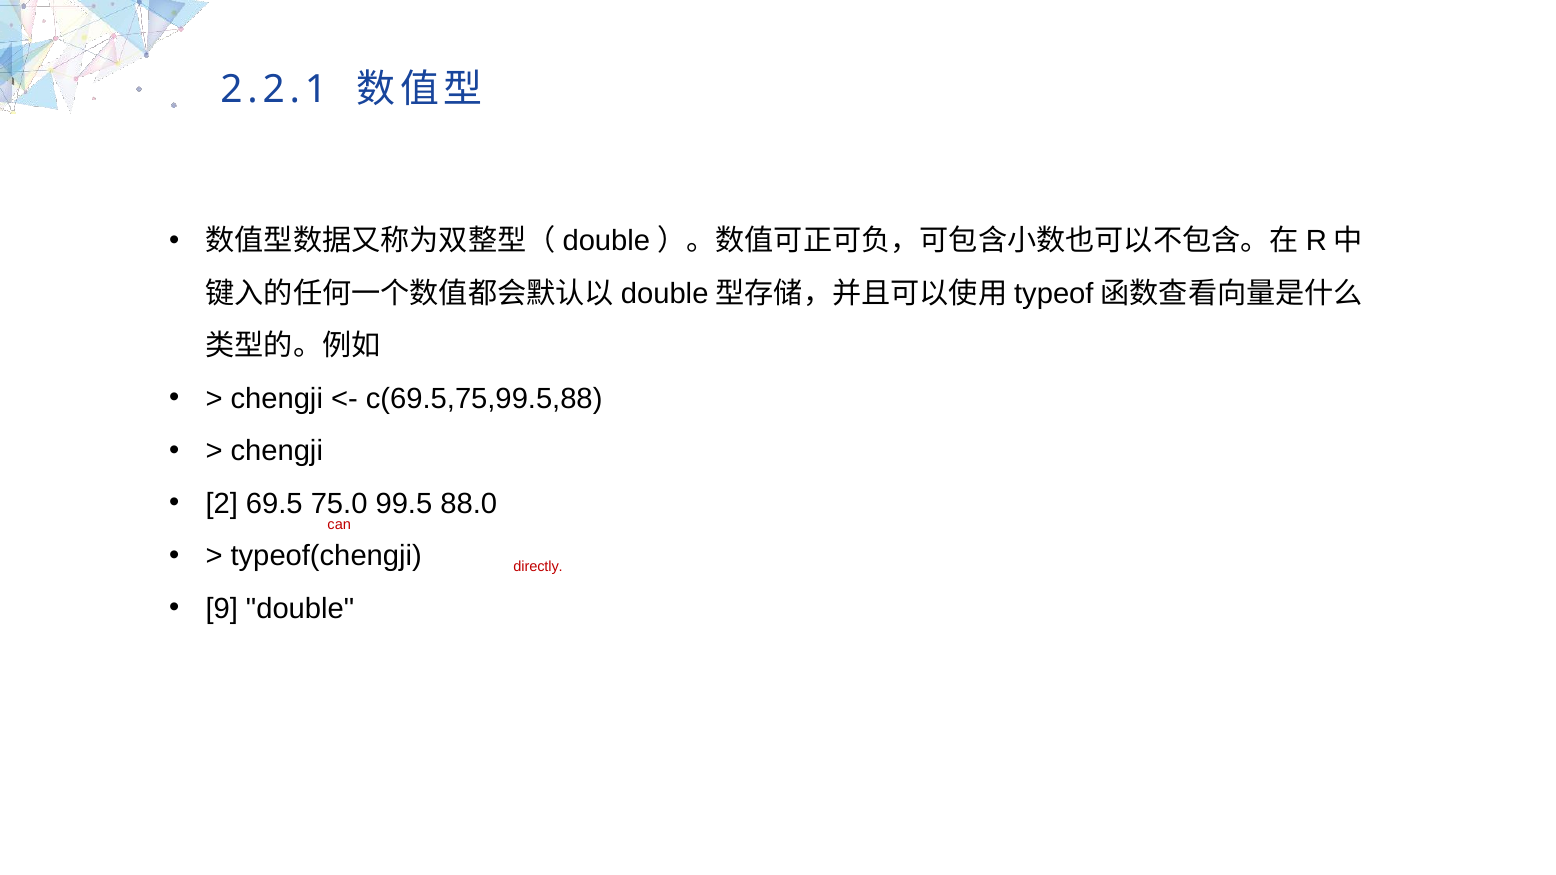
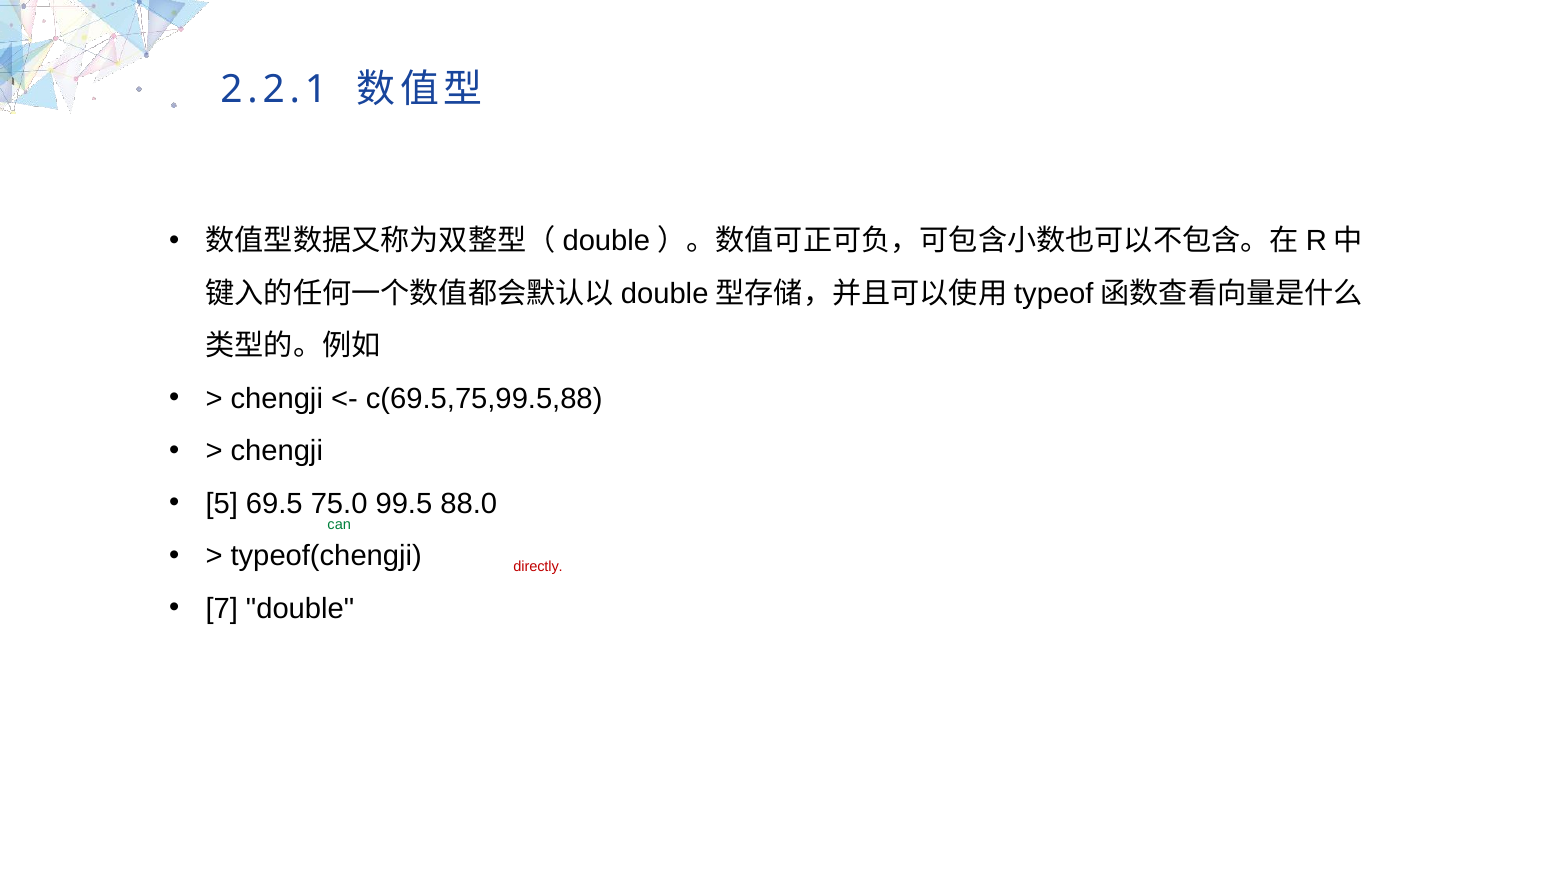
2: 2 -> 5 (222, 504)
can colour: red -> green (339, 525)
9: 9 -> 7 (222, 609)
